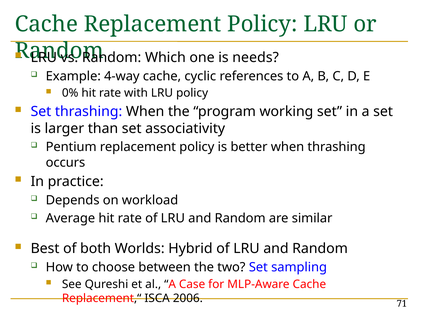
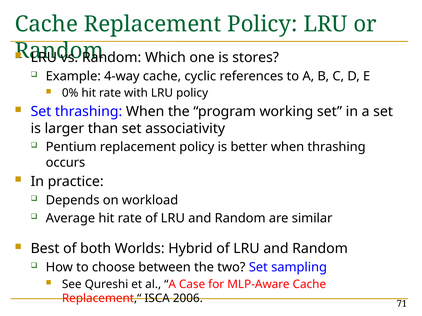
needs: needs -> stores (256, 58)
